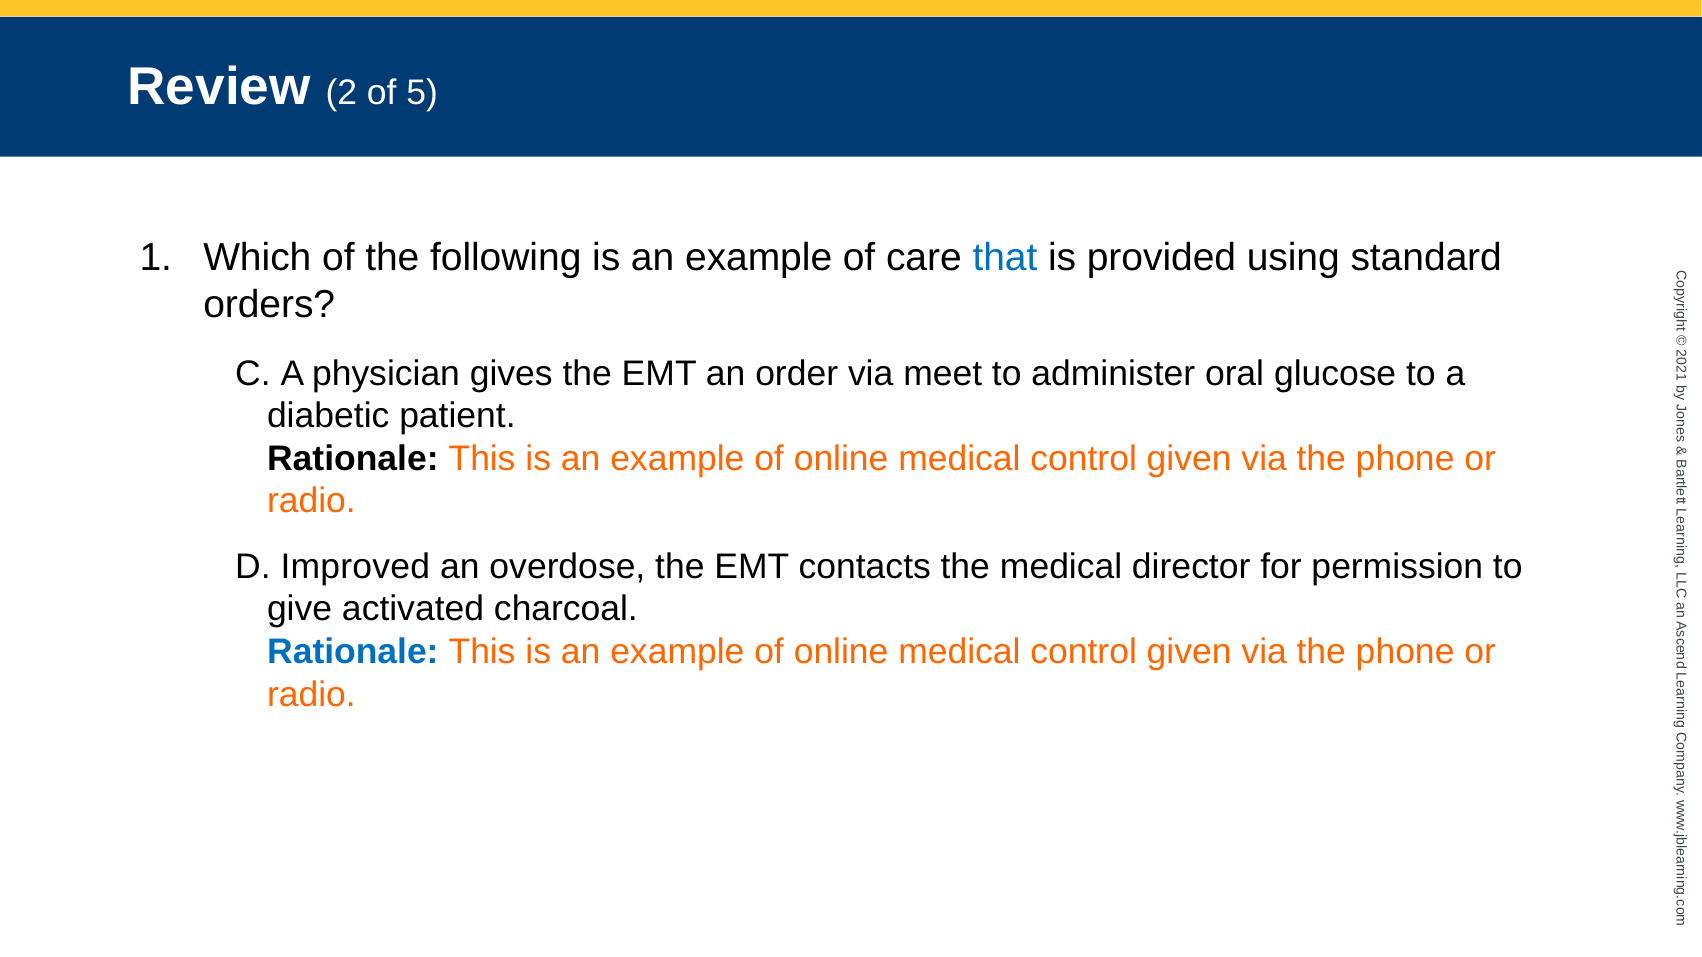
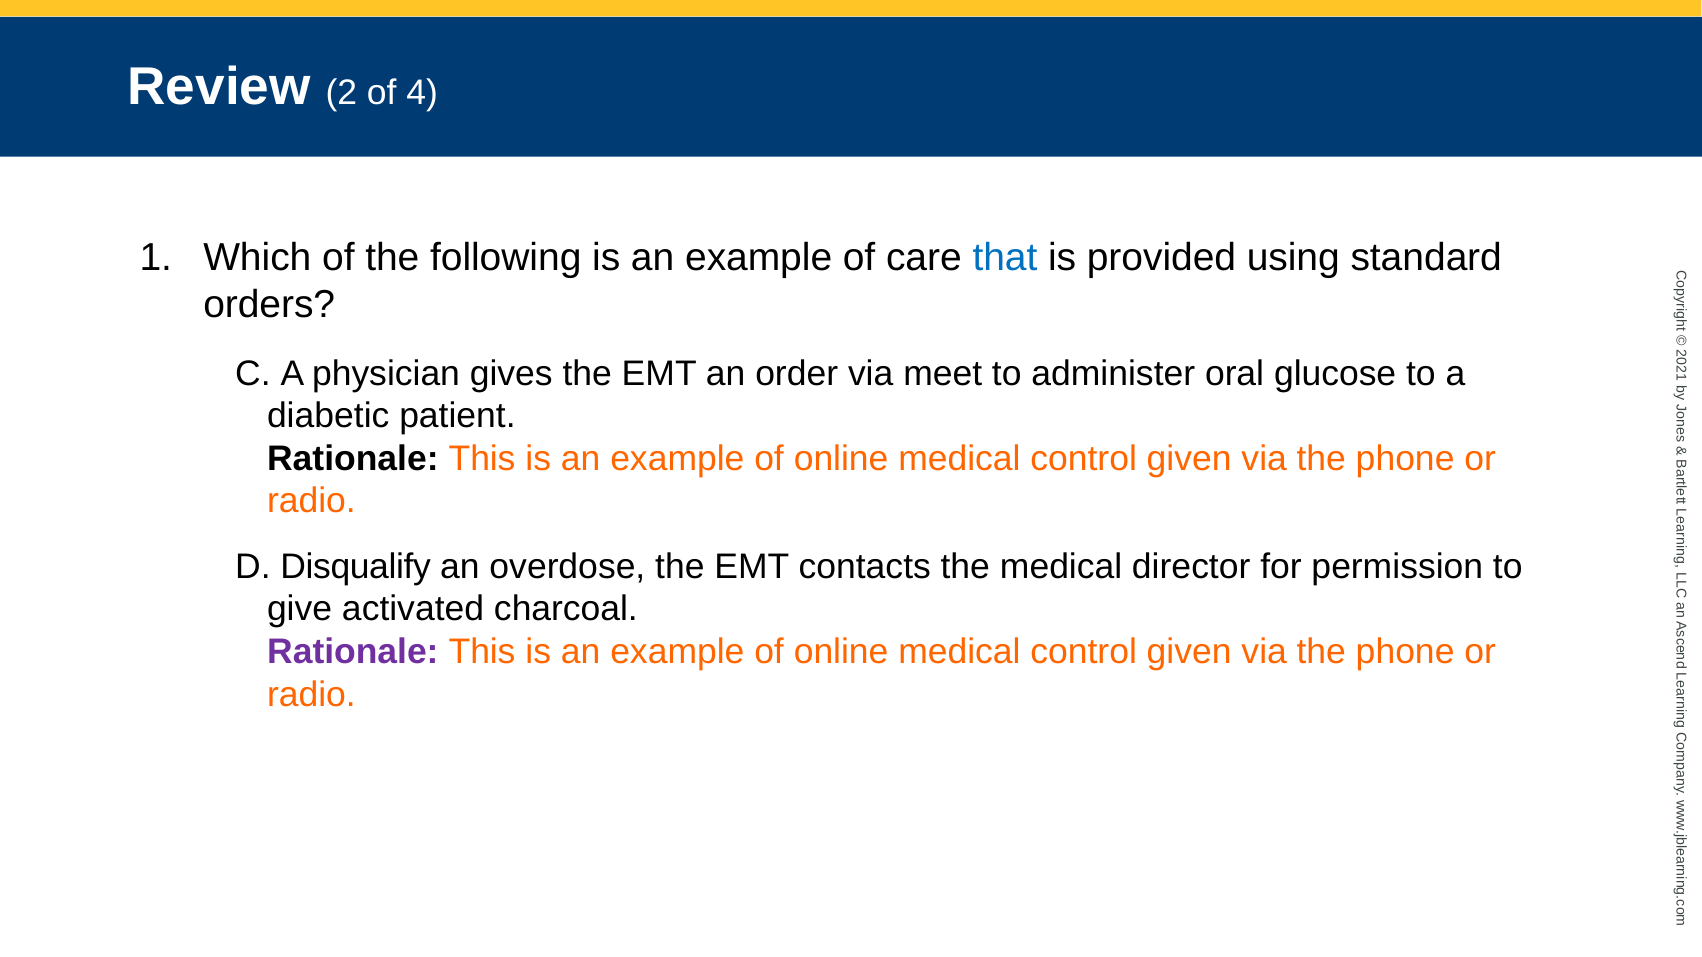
5: 5 -> 4 (422, 93)
Improved: Improved -> Disqualify (356, 567)
Rationale colour: blue -> purple (353, 652)
